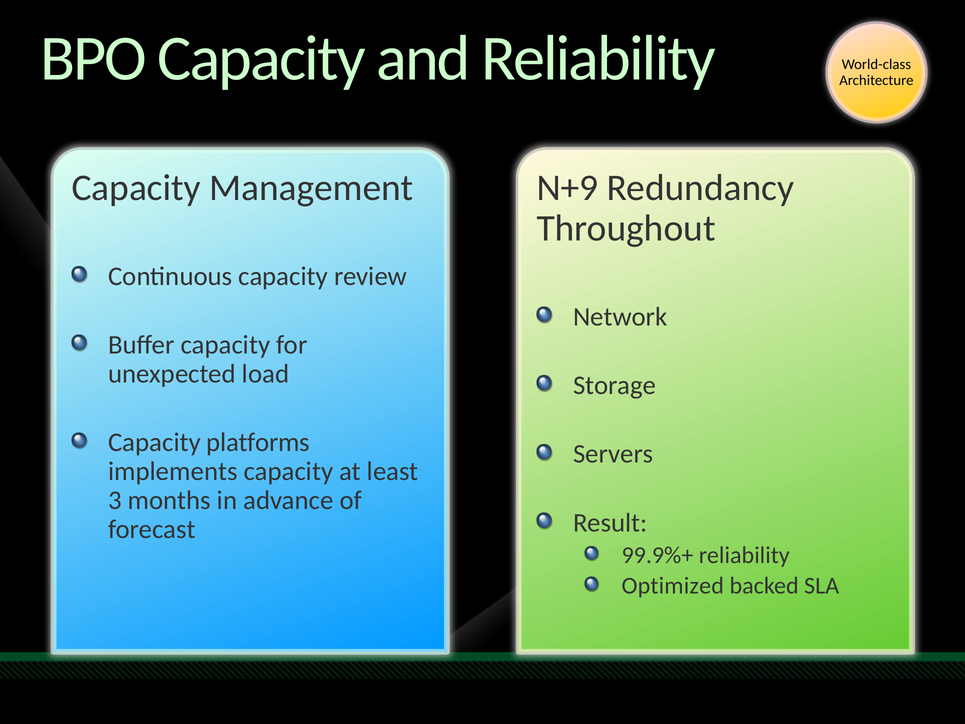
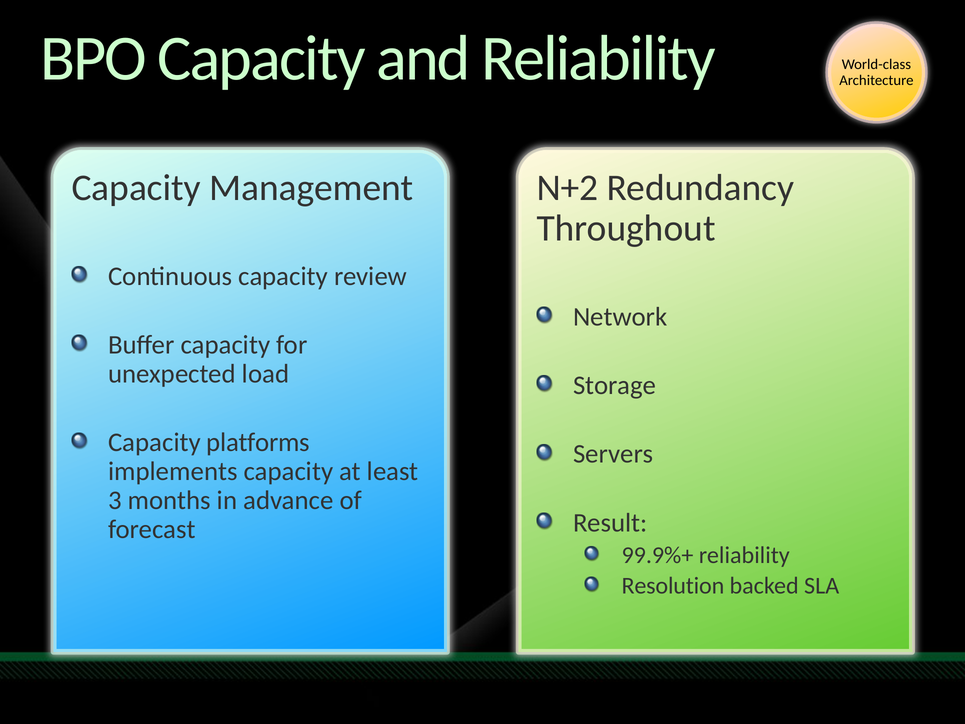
N+9: N+9 -> N+2 (567, 188)
Optimized: Optimized -> Resolution (673, 586)
